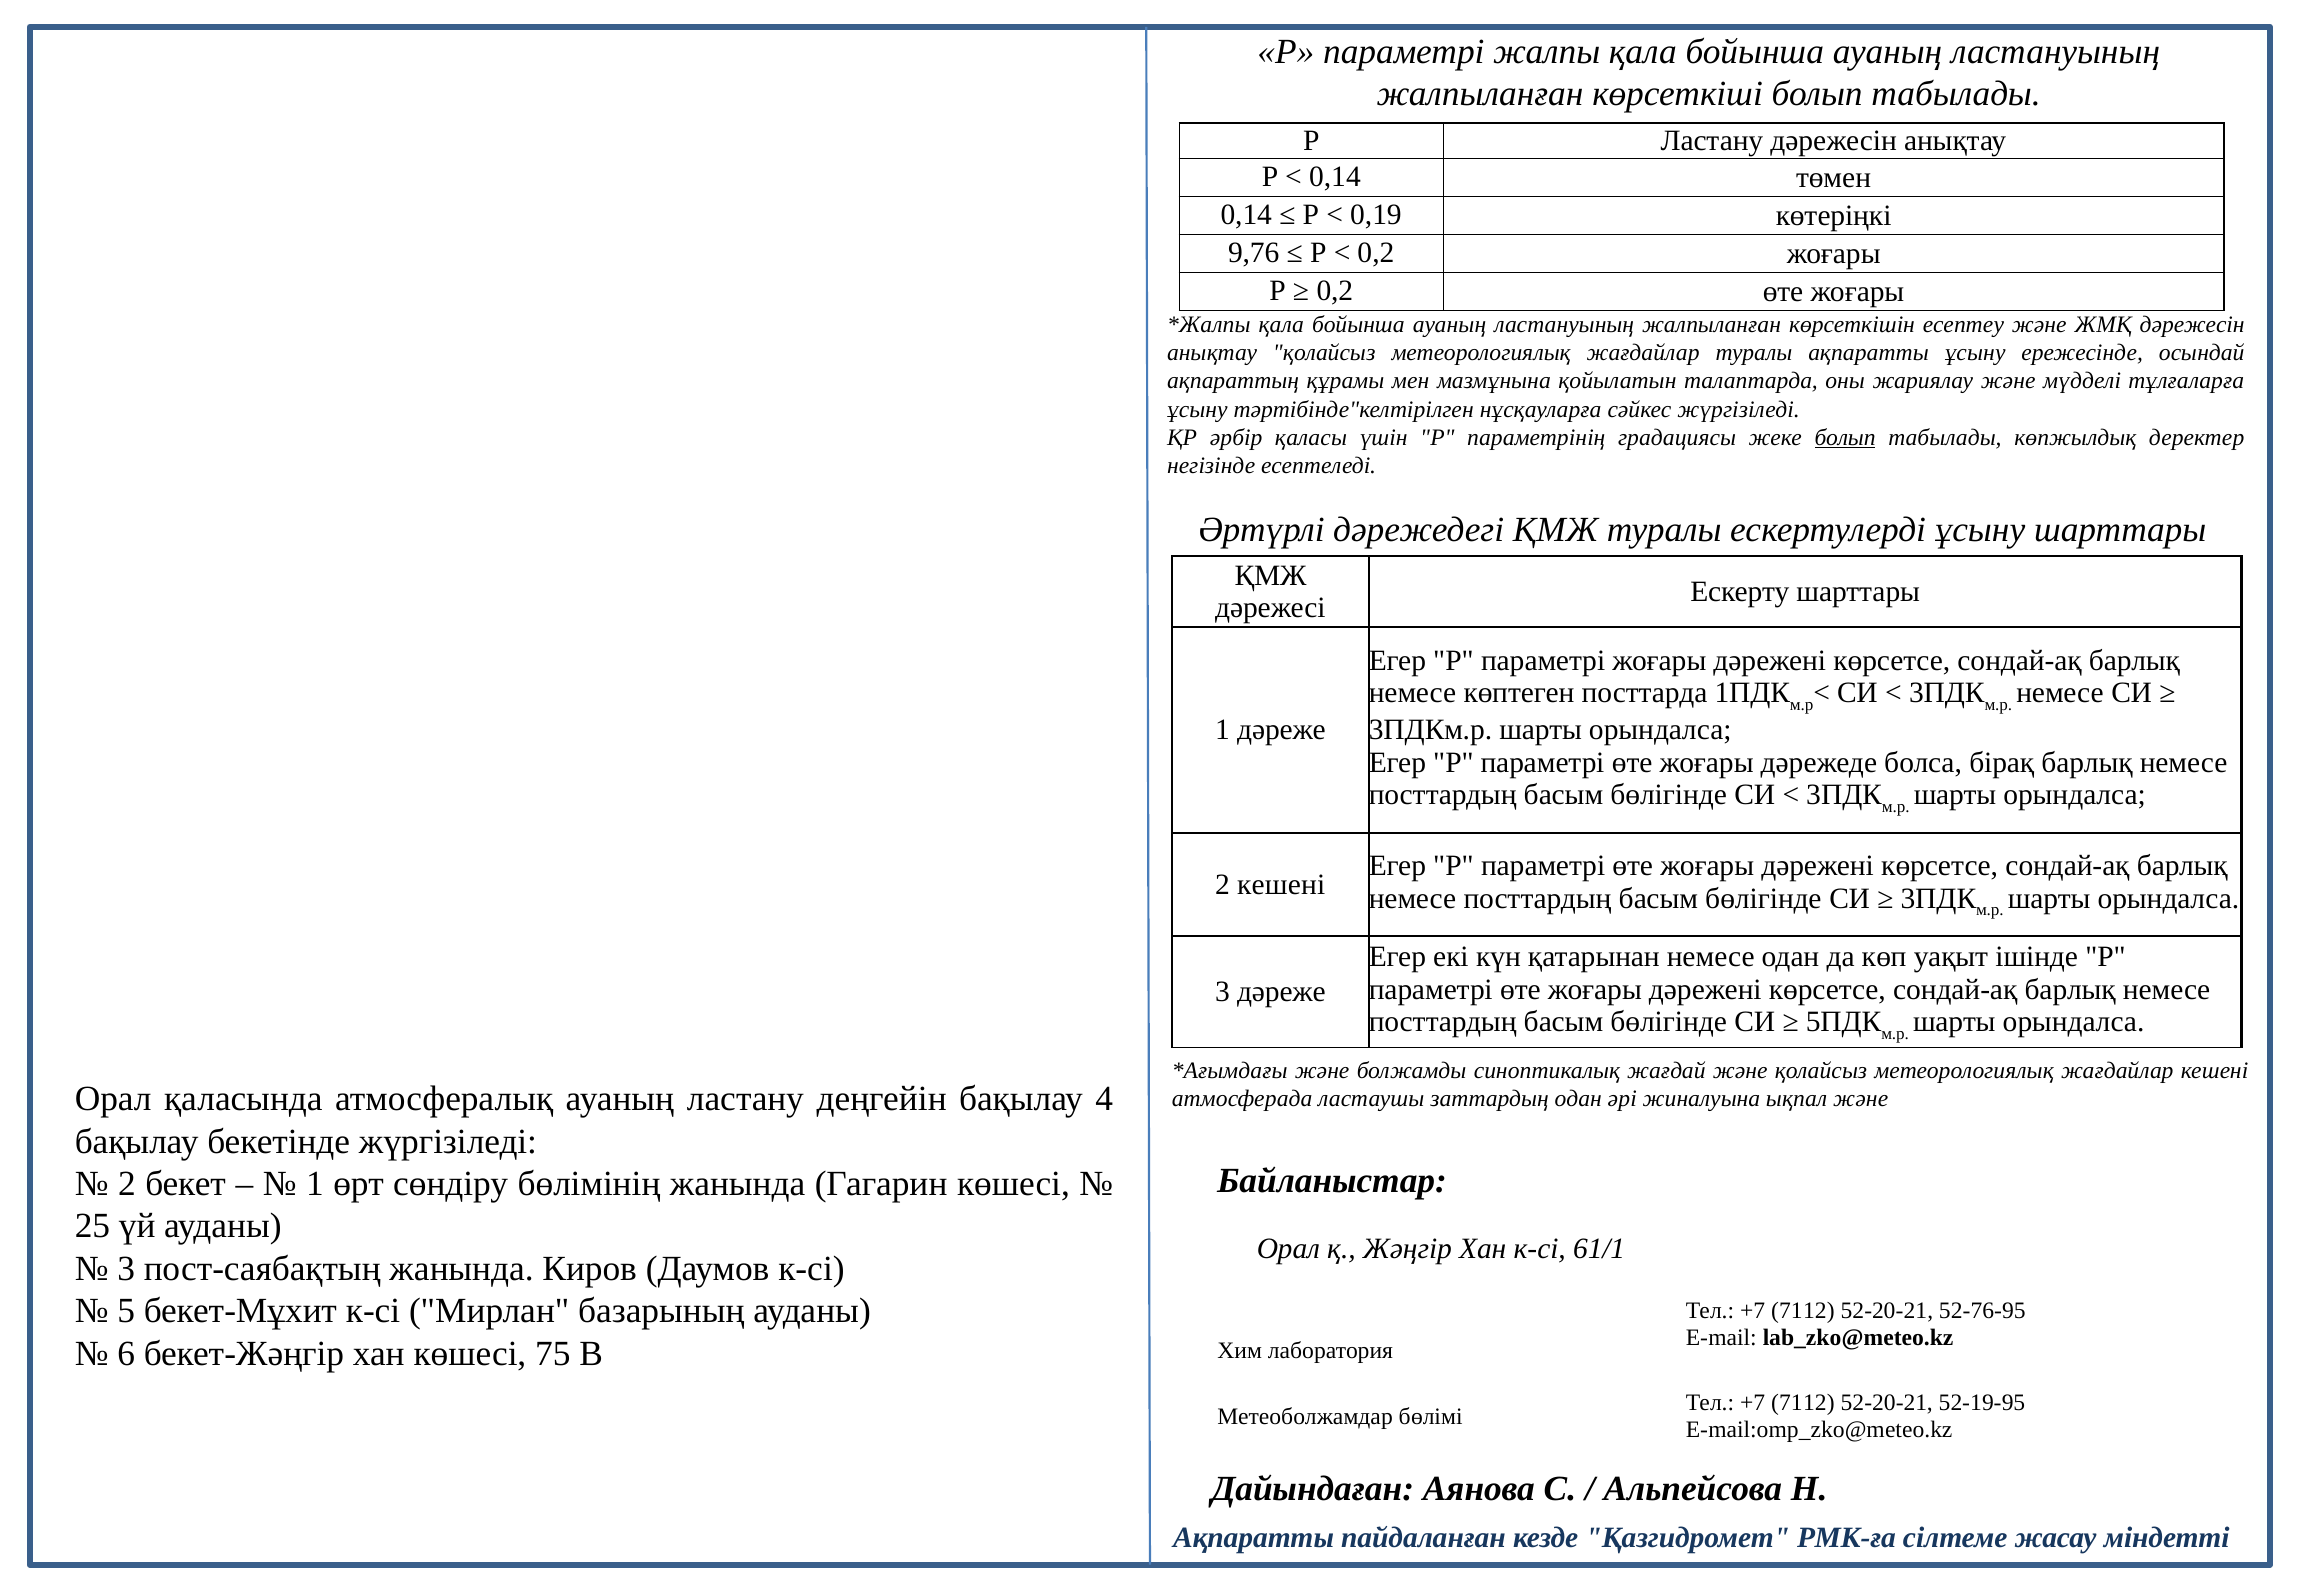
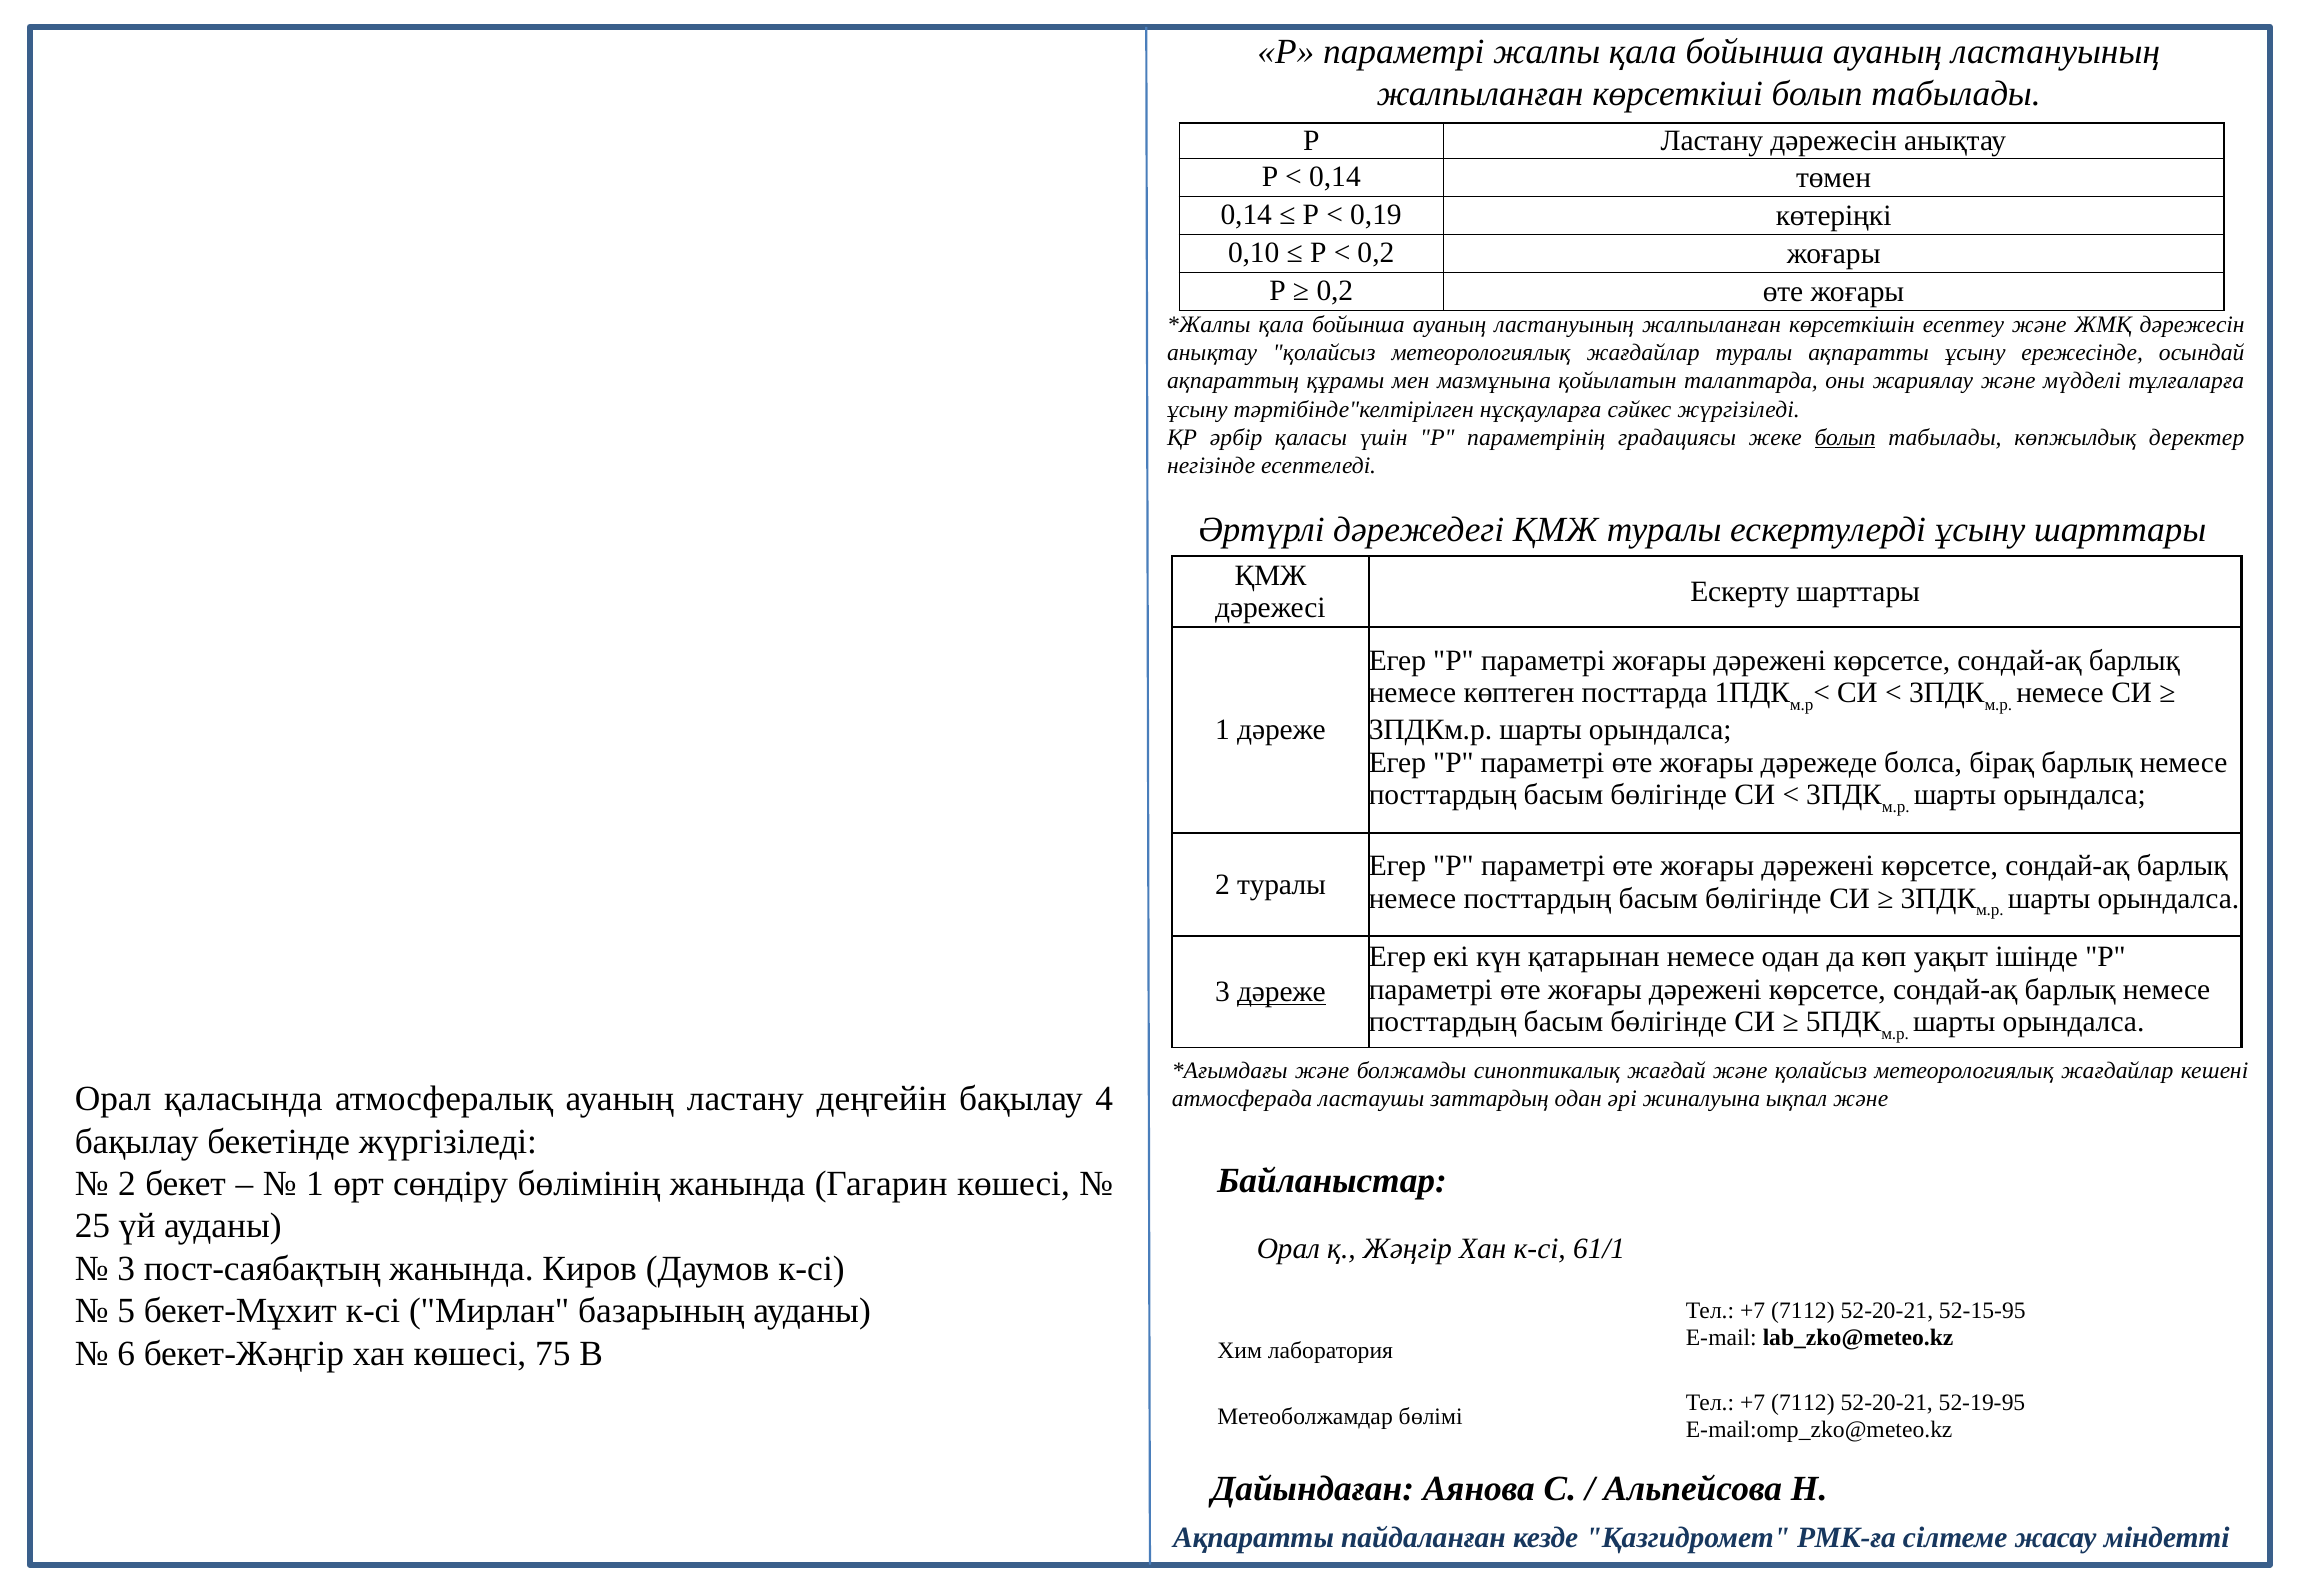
9,76: 9,76 -> 0,10 (1254, 253)
2 кешені: кешені -> туралы (1281, 885)
дәреже underline: none -> present (1281, 992)
52-76-95: 52-76-95 -> 52-15-95 (1982, 1311)
